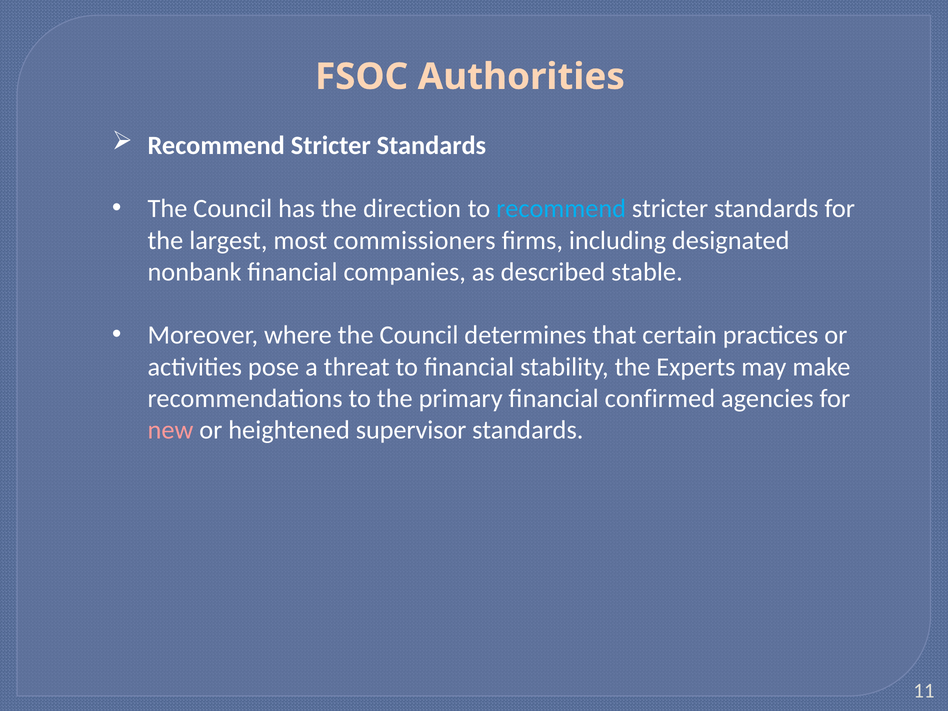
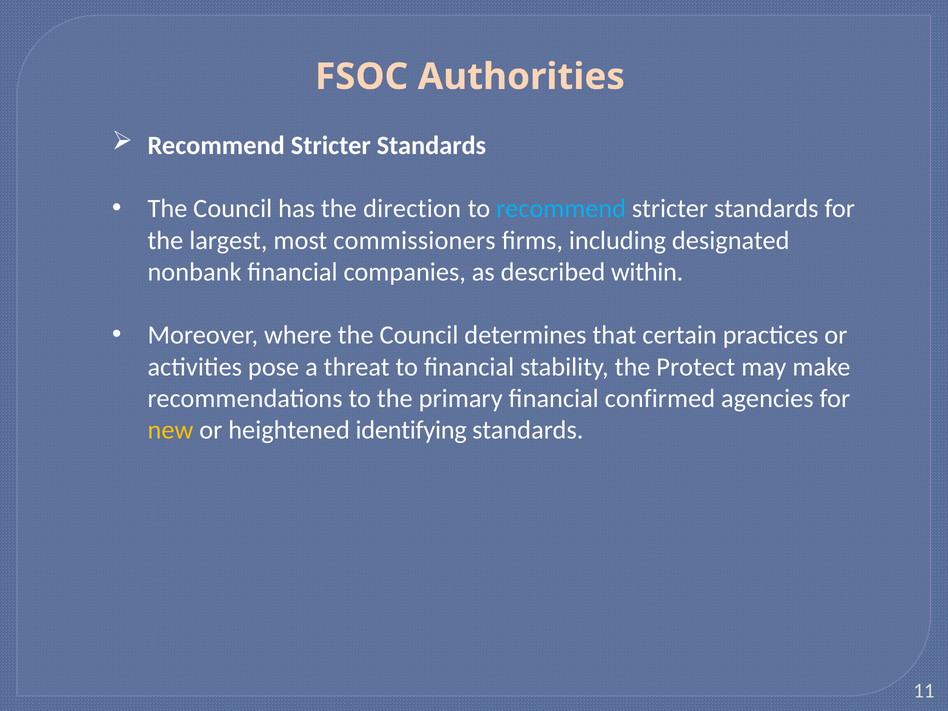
stable: stable -> within (647, 272)
Experts: Experts -> Protect (696, 367)
new colour: pink -> yellow (170, 430)
supervisor: supervisor -> identifying (411, 430)
